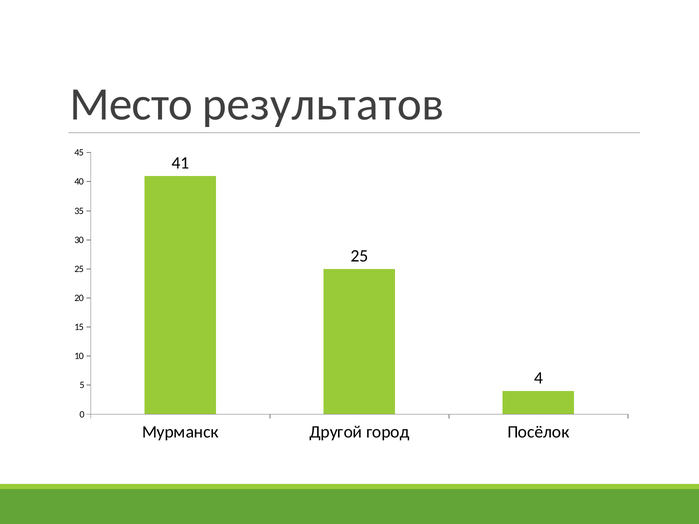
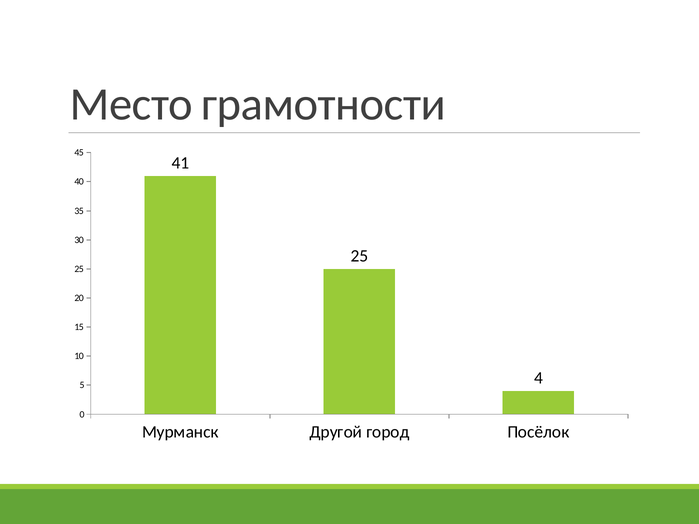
результатов: результатов -> грамотности (324, 104)
